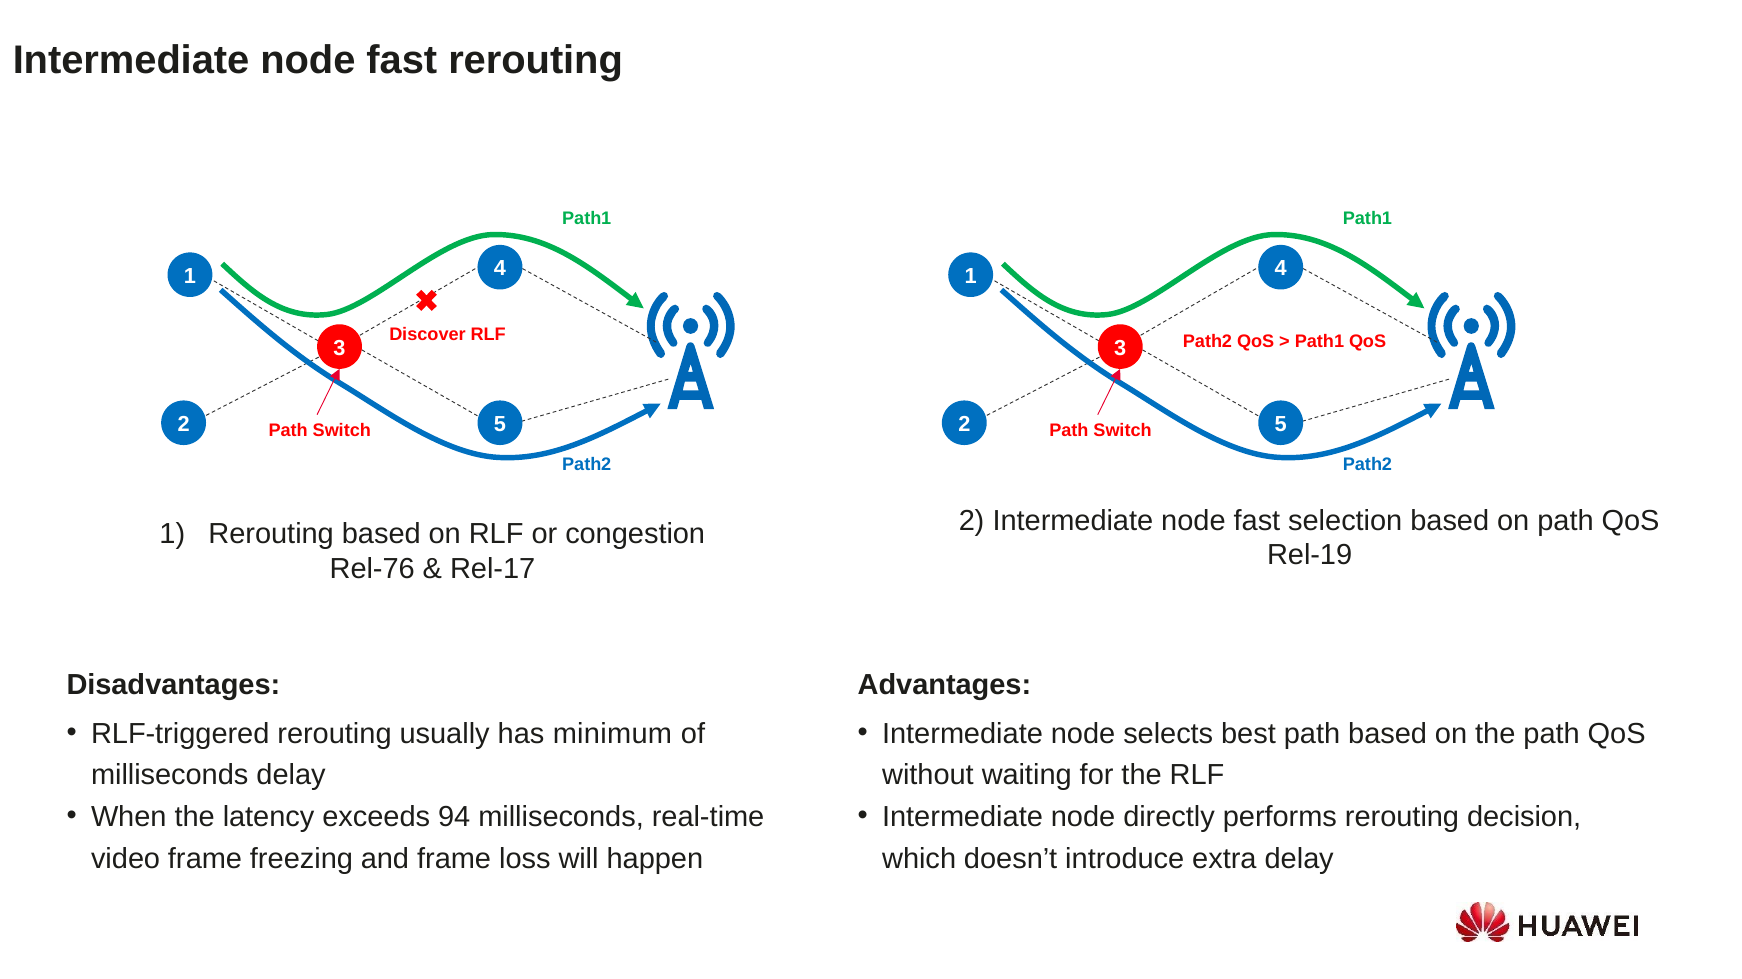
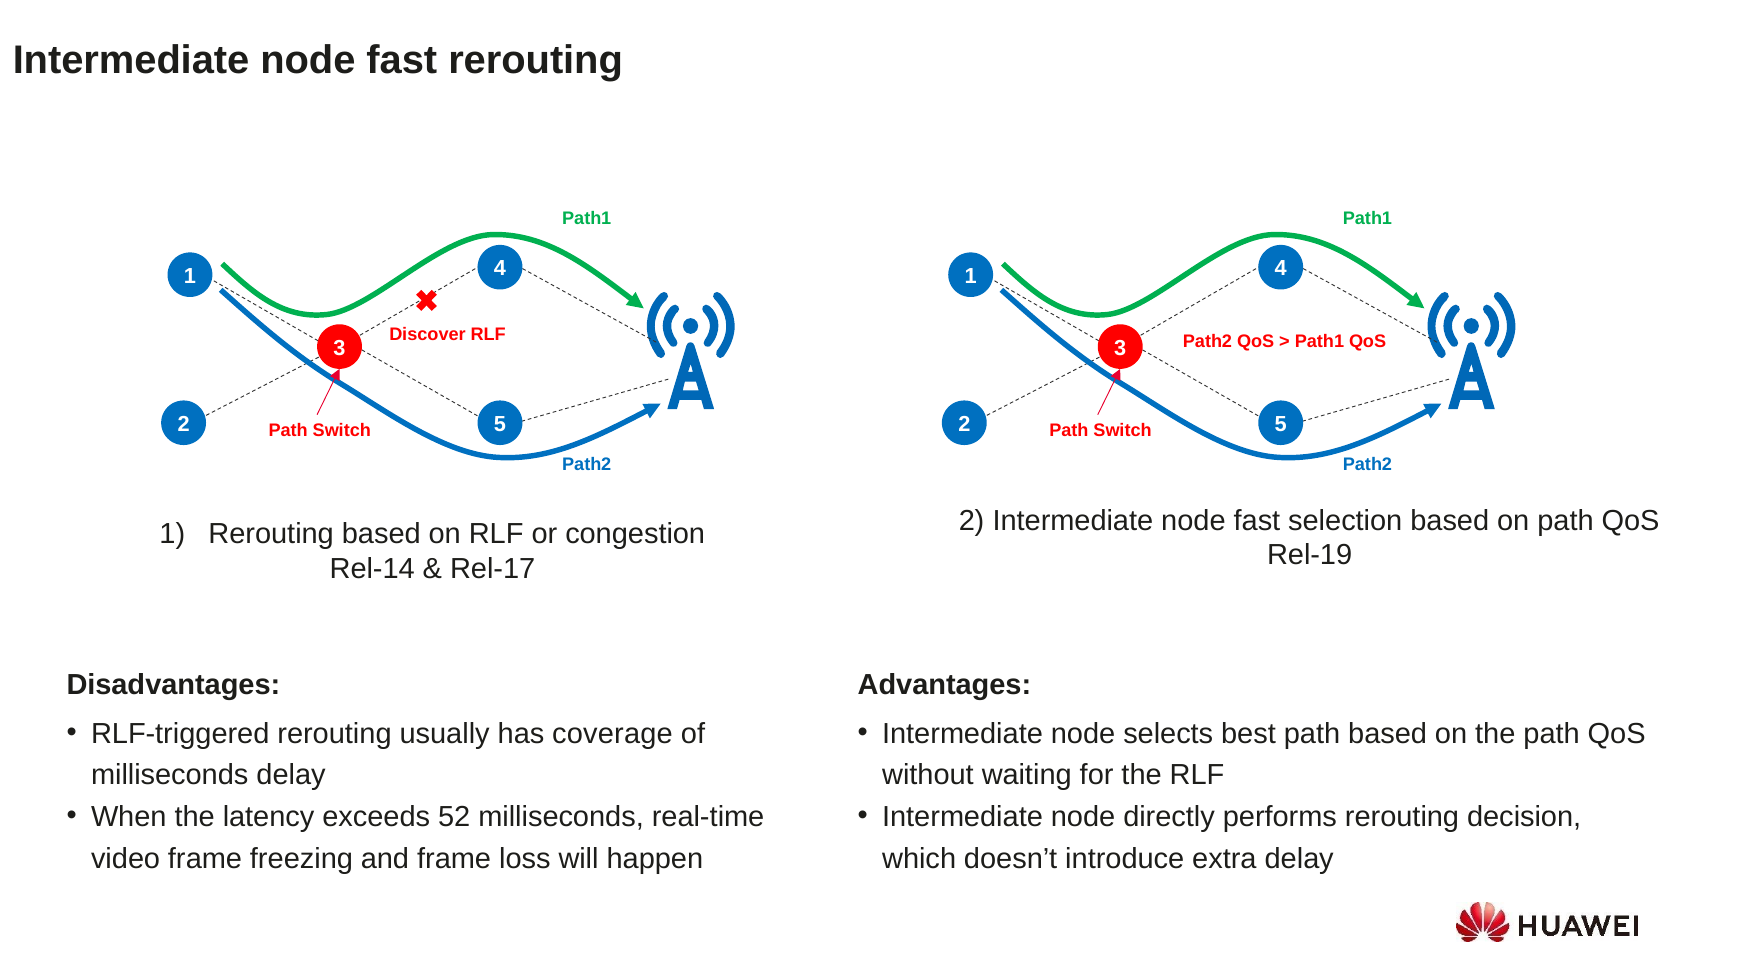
Rel-76: Rel-76 -> Rel-14 (372, 569)
minimum: minimum -> coverage (613, 734)
94: 94 -> 52 (454, 817)
